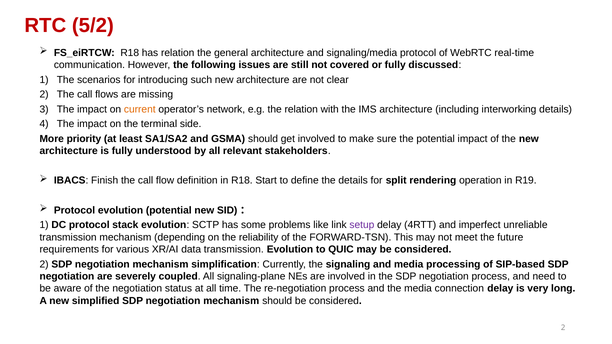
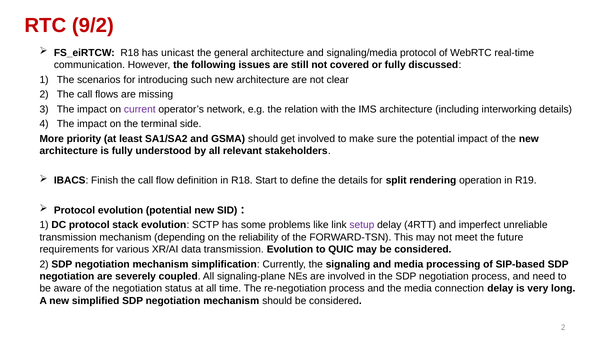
5/2: 5/2 -> 9/2 (93, 25)
has relation: relation -> unicast (178, 53)
current colour: orange -> purple (140, 109)
